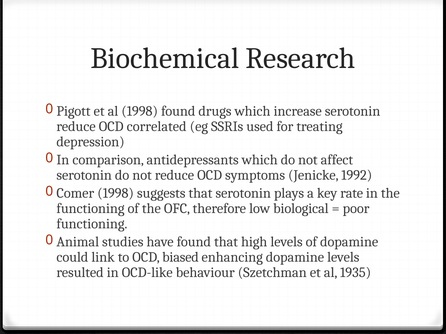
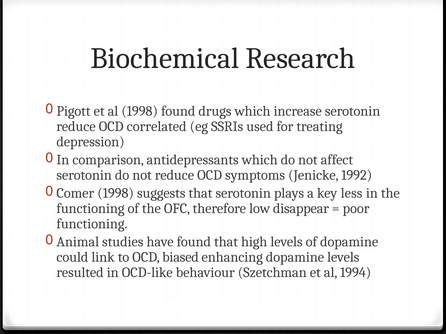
rate: rate -> less (352, 193)
biological: biological -> disappear (301, 209)
1935: 1935 -> 1994 (356, 273)
